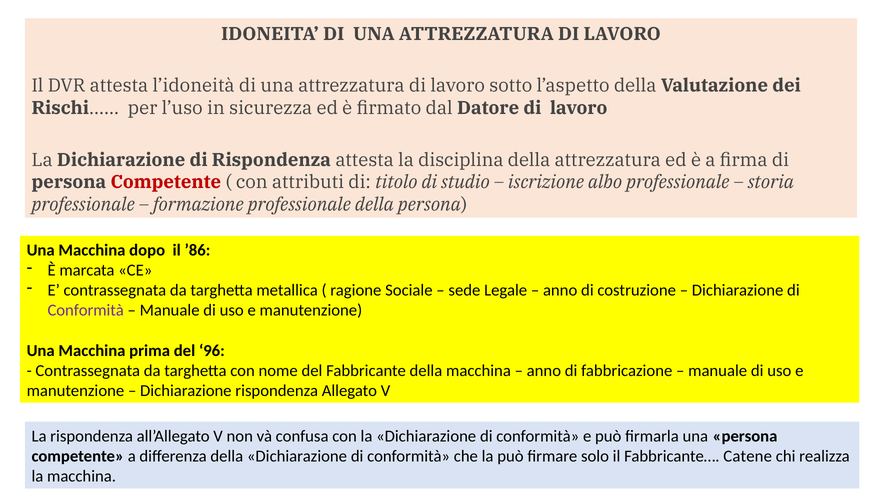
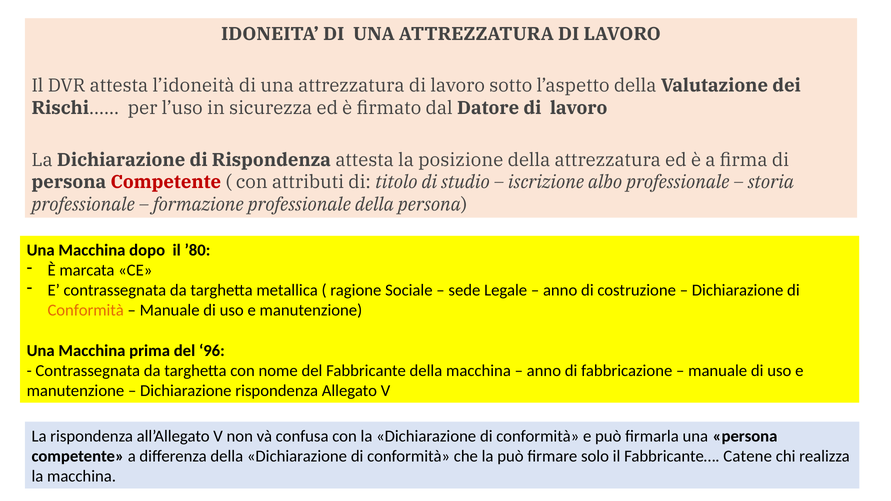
disciplina: disciplina -> posizione (461, 160)
’86: ’86 -> ’80 (197, 250)
Conformità colour: purple -> orange (86, 311)
